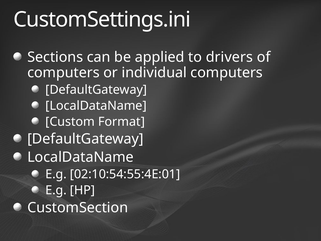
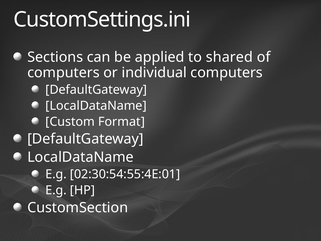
drivers: drivers -> shared (229, 57)
02:10:54:55:4E:01: 02:10:54:55:4E:01 -> 02:30:54:55:4E:01 (125, 174)
